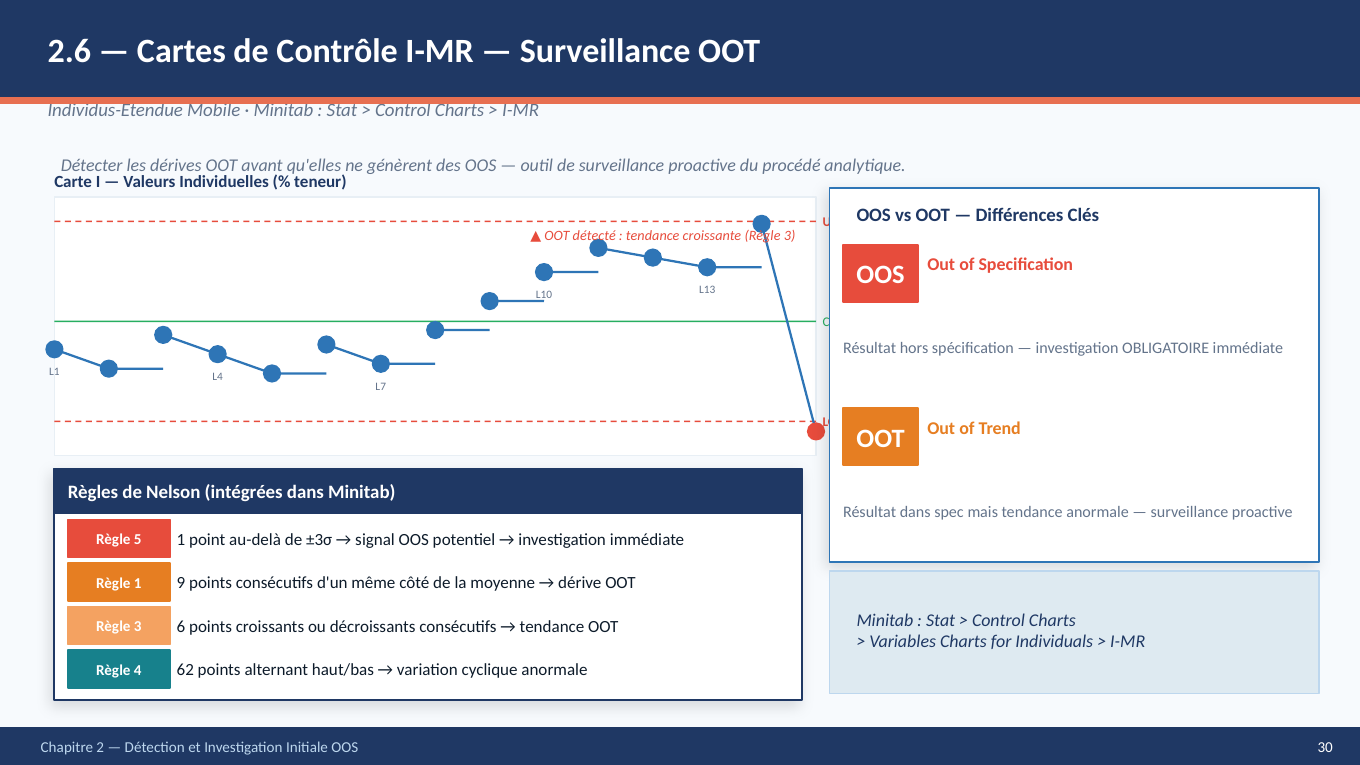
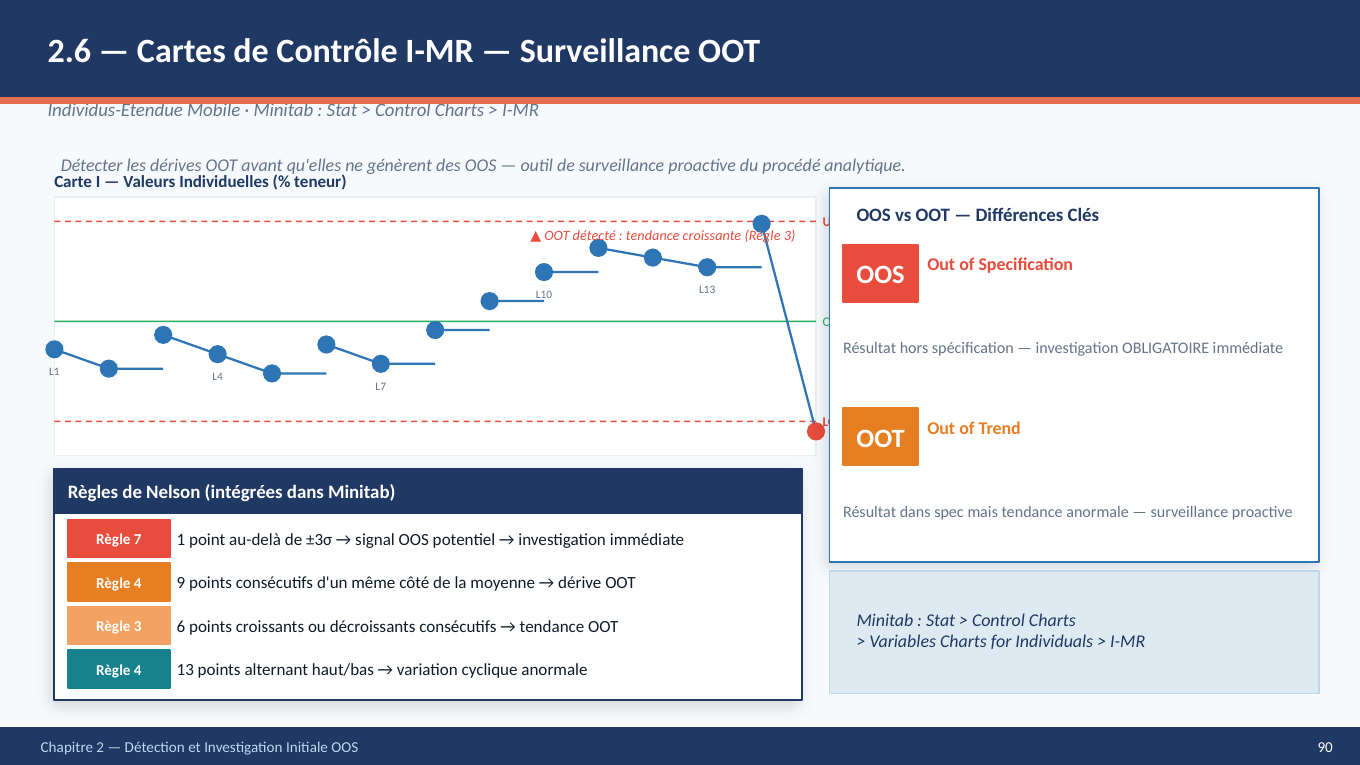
5: 5 -> 7 (138, 540)
1: 1 -> 4 (138, 583)
62: 62 -> 13 (185, 670)
30: 30 -> 90 (1325, 747)
